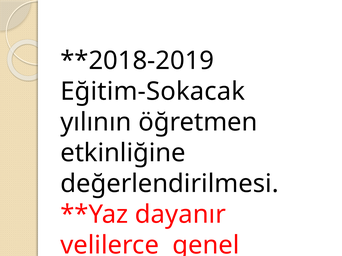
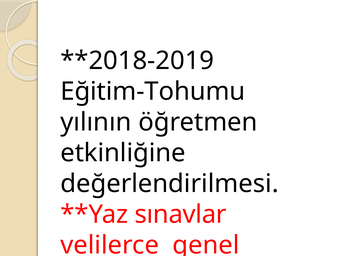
Eğitim-Sokacak: Eğitim-Sokacak -> Eğitim-Tohumu (153, 92)
dayanır: dayanır -> sınavlar (181, 215)
